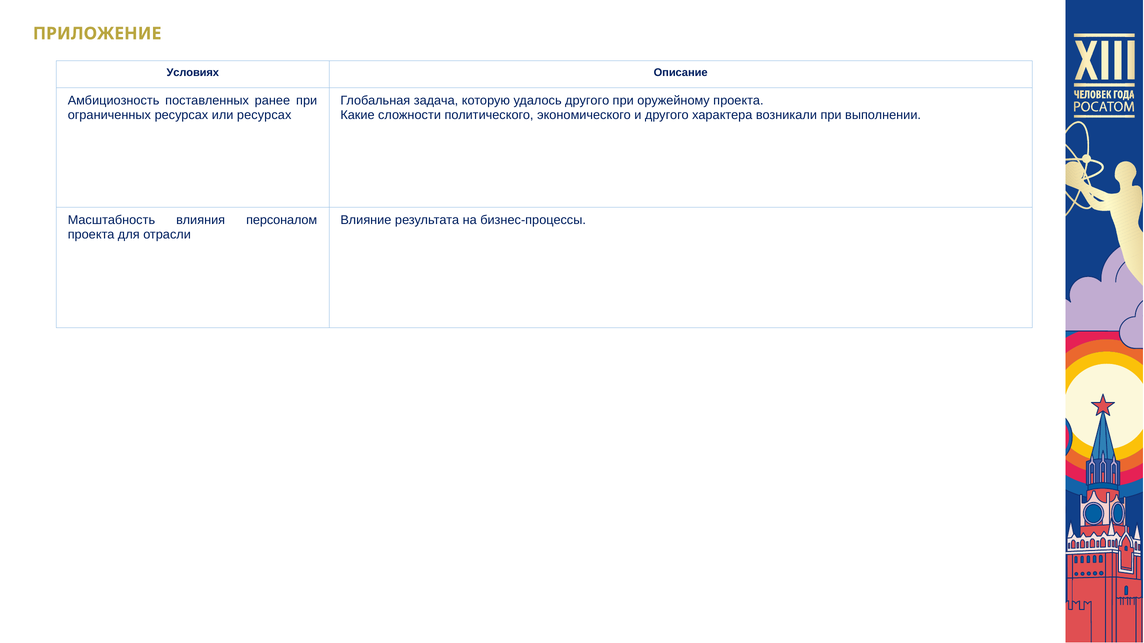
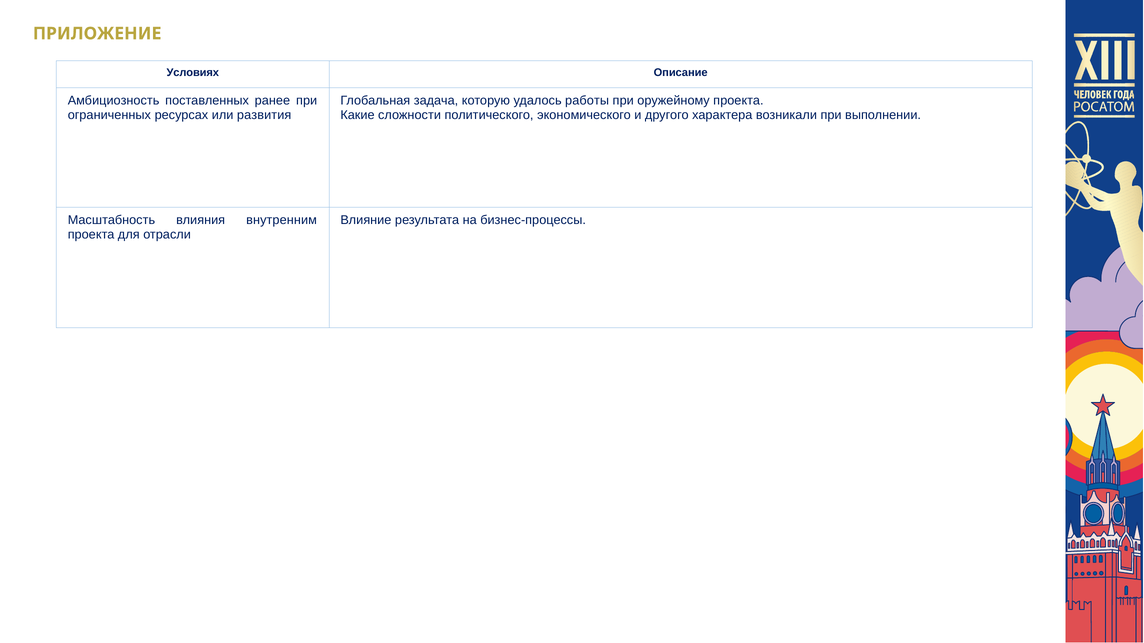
удалось другого: другого -> работы (587, 101)
или ресурсах: ресурсах -> развития (264, 115)
персоналом: персоналом -> внутренним (282, 220)
